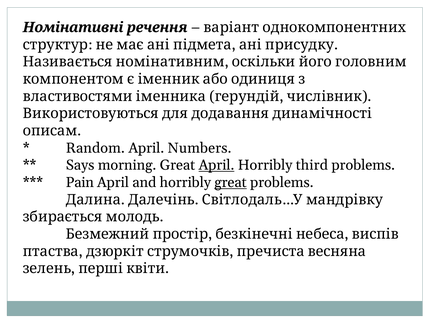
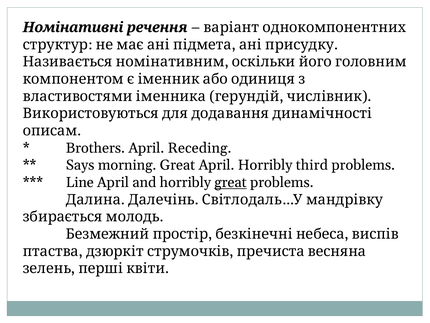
Random: Random -> Brothers (95, 148)
Numbers: Numbers -> Receding (200, 148)
April underline: present -> none (217, 165)
Pain: Pain -> Line (80, 182)
